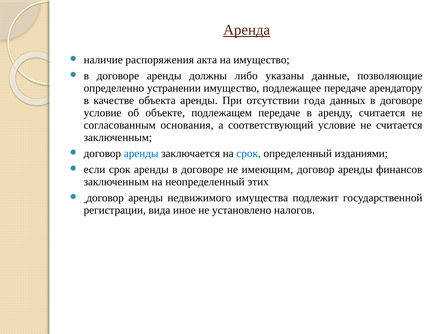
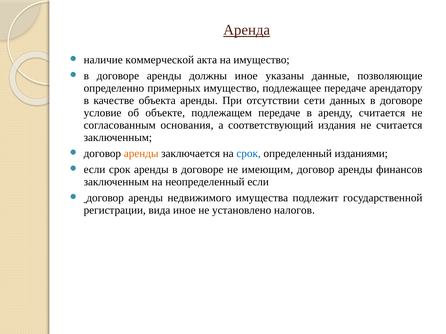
распоряжения: распоряжения -> коммерческой (160, 60)
должны либо: либо -> иное (246, 76)
устранении: устранении -> примерных (174, 88)
года: года -> сети (315, 101)
соответствующий условие: условие -> издания (337, 125)
аренды colour: blue -> orange (141, 154)
неопределенный этих: этих -> если (258, 182)
